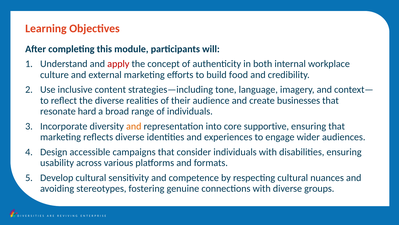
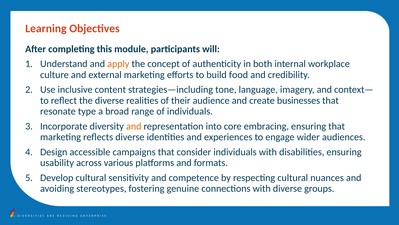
apply colour: red -> orange (118, 64)
hard: hard -> type (87, 111)
supportive: supportive -> embracing (266, 126)
